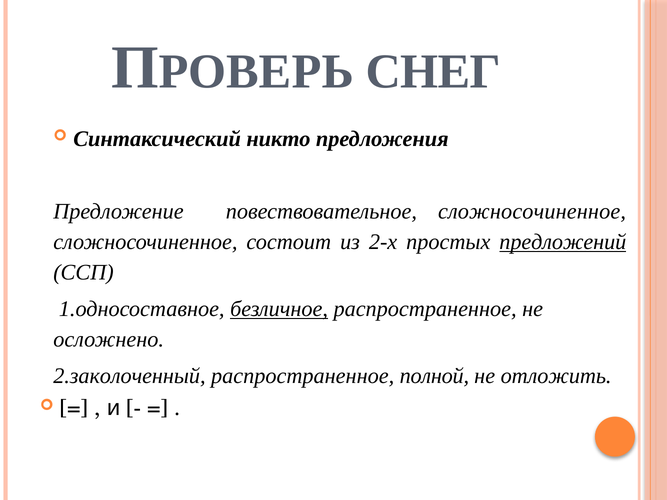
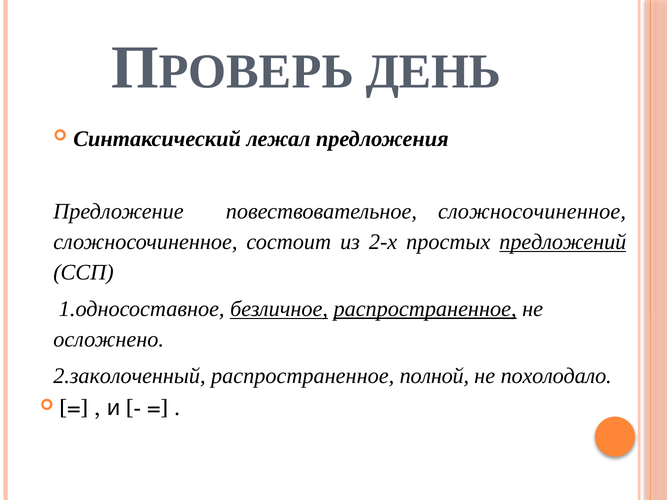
СНЕГ: СНЕГ -> ДЕНЬ (433, 72)
никто: никто -> лежал (278, 139)
распространенное underline: none -> present (425, 309)
отложить: отложить -> похолодало (556, 376)
